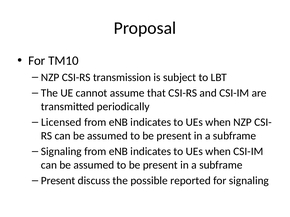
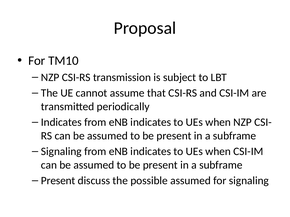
Licensed: Licensed -> Indicates (61, 123)
possible reported: reported -> assumed (191, 181)
